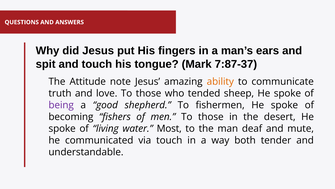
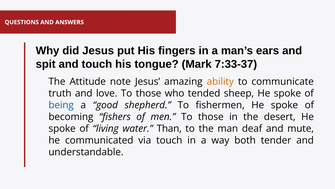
7:87-37: 7:87-37 -> 7:33-37 (236, 64)
being colour: purple -> blue (61, 105)
Most: Most -> Than (169, 128)
